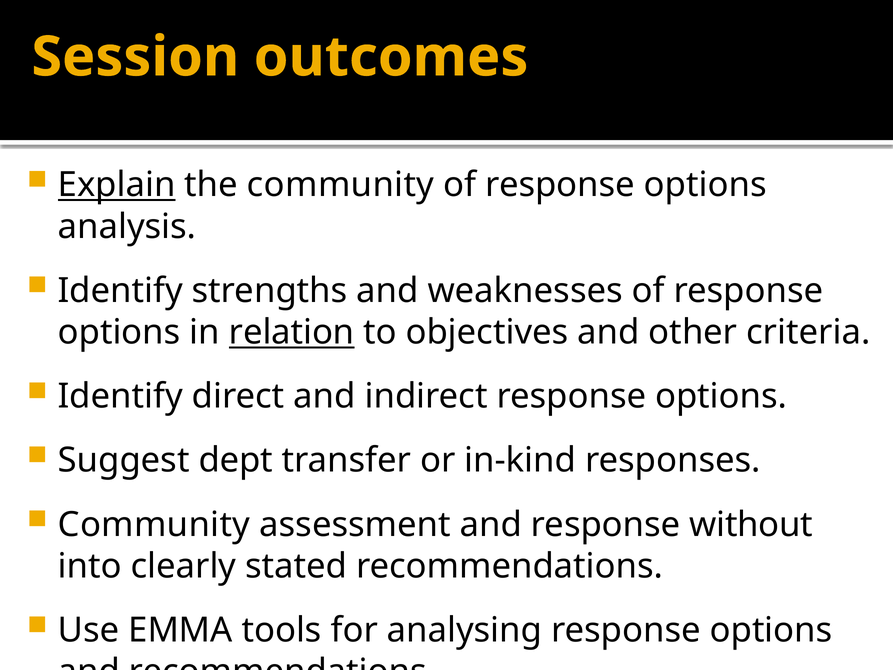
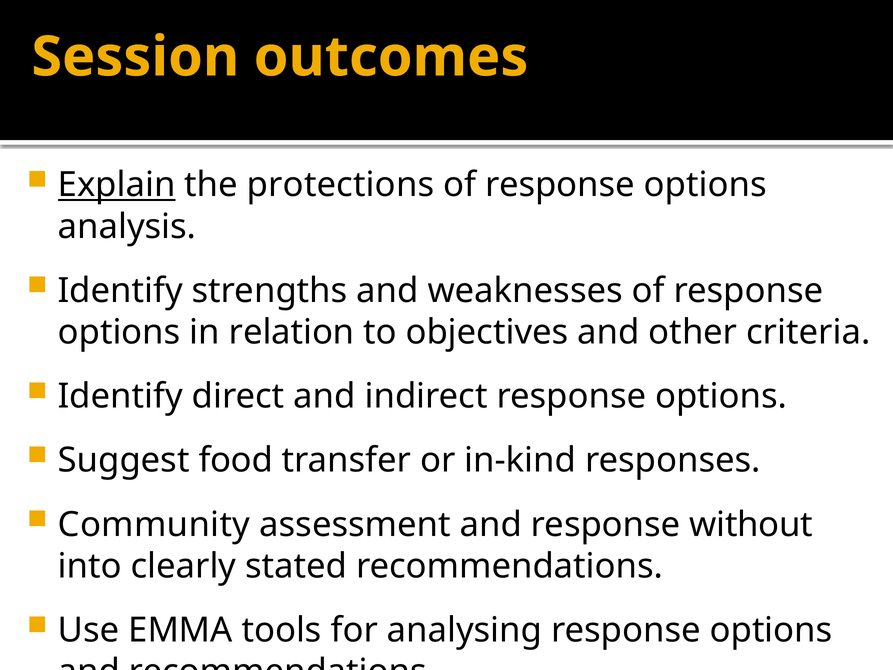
the community: community -> protections (341, 185)
relation underline: present -> none (292, 332)
dept: dept -> food (236, 460)
